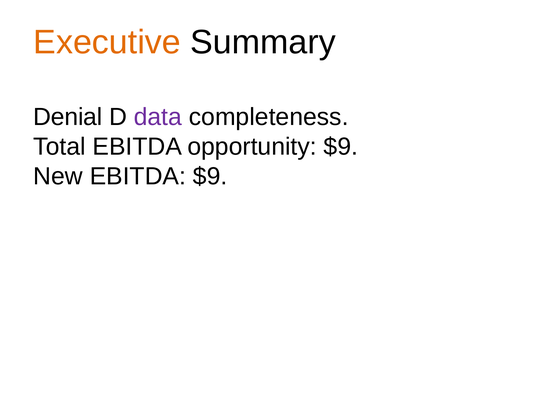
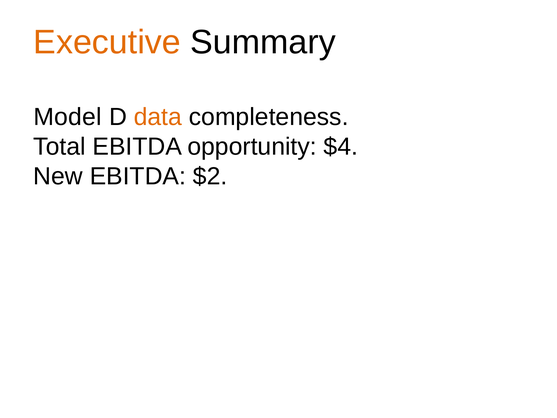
Denial: Denial -> Model (68, 117)
data colour: purple -> orange (158, 117)
opportunity $9: $9 -> $4 (341, 147)
EBITDA $9: $9 -> $2 (210, 176)
